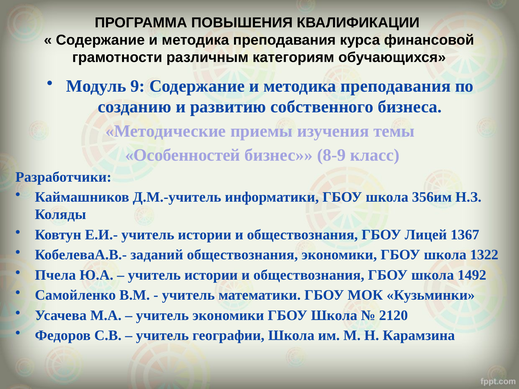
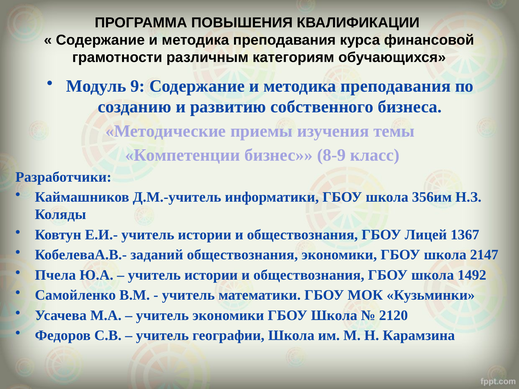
Особенностей: Особенностей -> Компетенции (183, 155)
1322: 1322 -> 2147 (484, 255)
